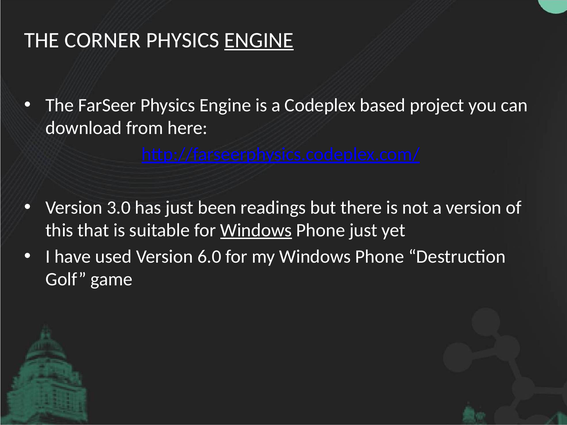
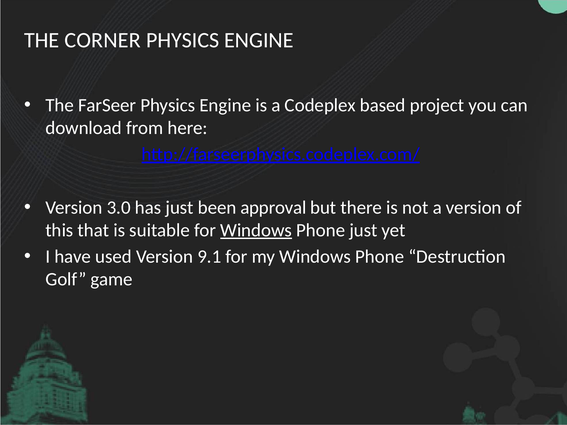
ENGINE underline: present -> none (259, 40)
readings: readings -> approval (273, 208)
6.0: 6.0 -> 9.1 (209, 257)
